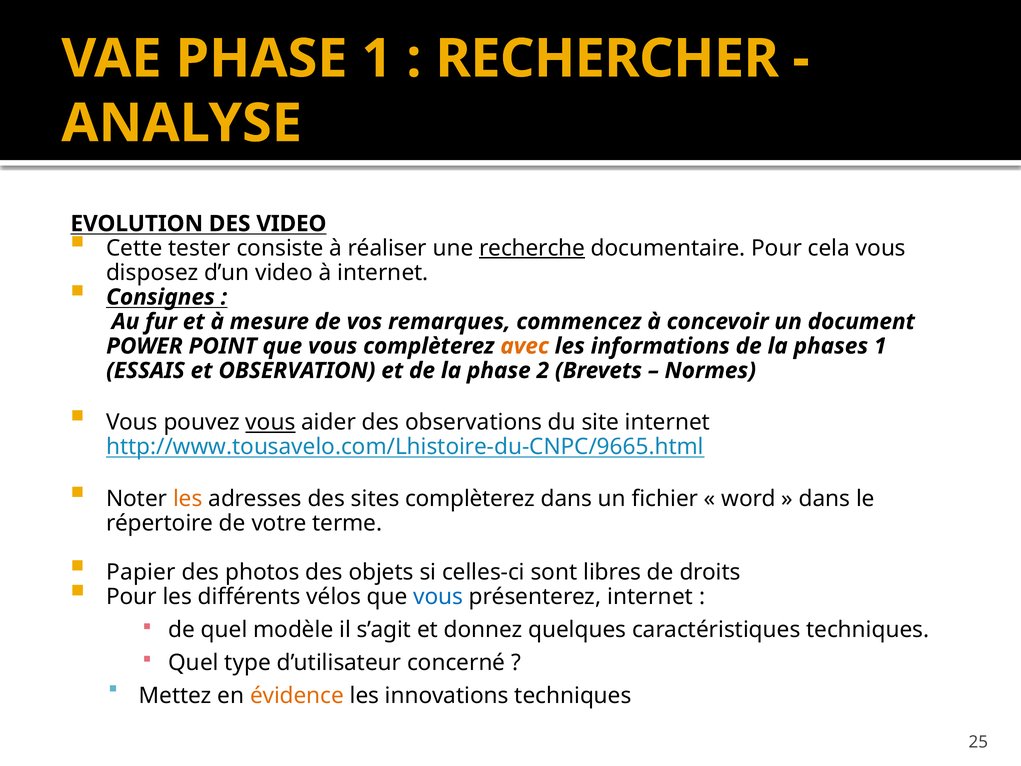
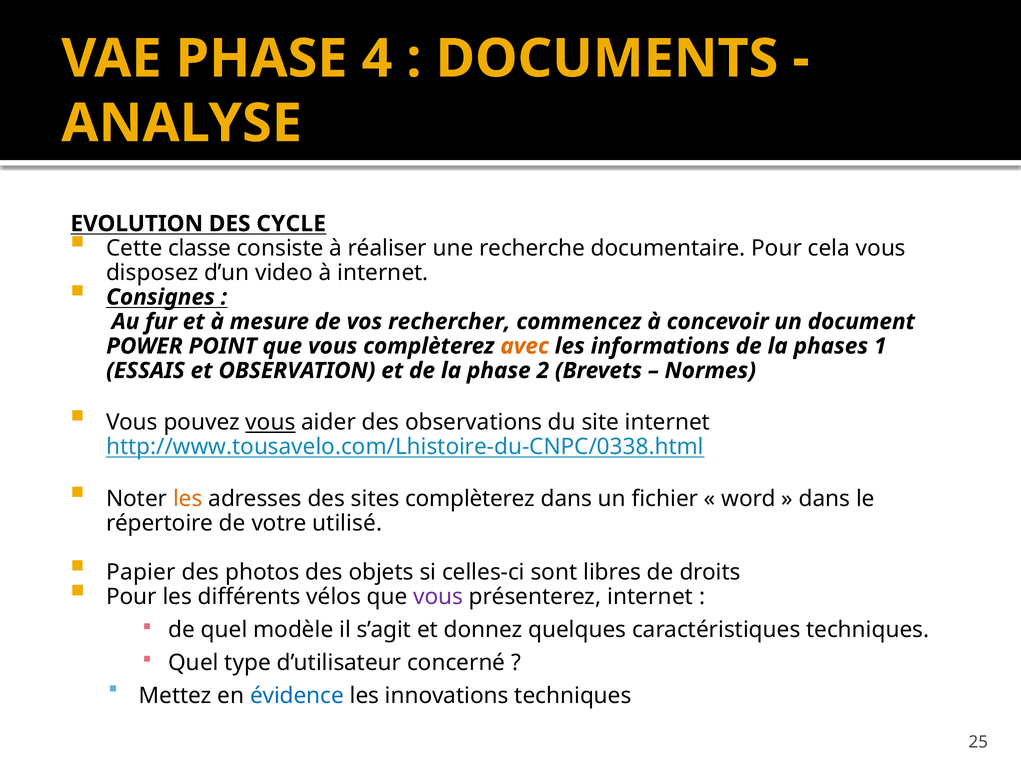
PHASE 1: 1 -> 4 (377, 59)
RECHERCHER: RECHERCHER -> DOCUMENTS (607, 59)
DES VIDEO: VIDEO -> CYCLE (291, 224)
tester: tester -> classe (200, 248)
recherche underline: present -> none (532, 248)
remarques: remarques -> rechercher (449, 322)
http://www.tousavelo.com/Lhistoire-du-CNPC/9665.html: http://www.tousavelo.com/Lhistoire-du-CNPC/9665.html -> http://www.tousavelo.com/Lhistoire-du-CNPC/0338.html (405, 447)
terme: terme -> utilisé (347, 523)
vous colour: blue -> purple (438, 597)
évidence colour: orange -> blue (297, 695)
